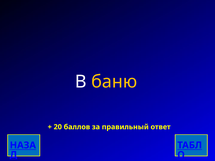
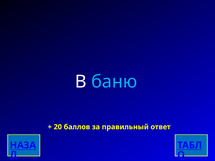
баню colour: yellow -> light blue (114, 82)
